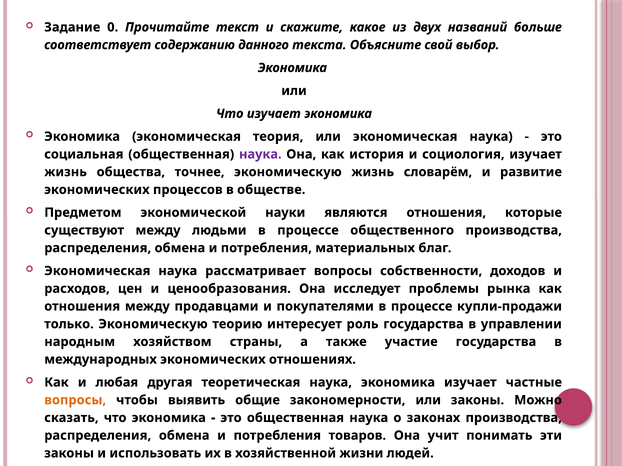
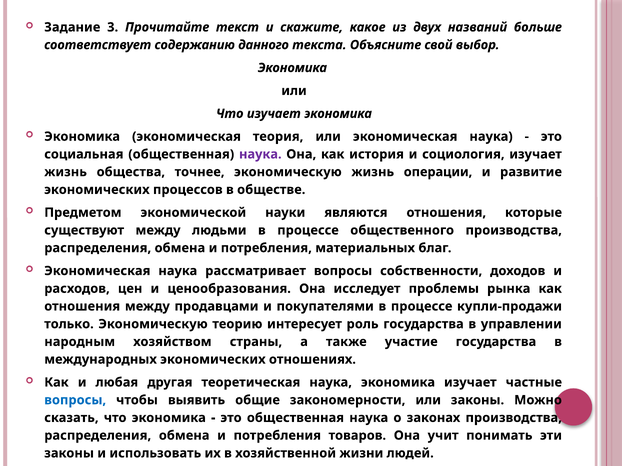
0: 0 -> 3 (113, 27)
словарём: словарём -> операции (438, 172)
вопросы colour: orange -> blue (75, 400)
